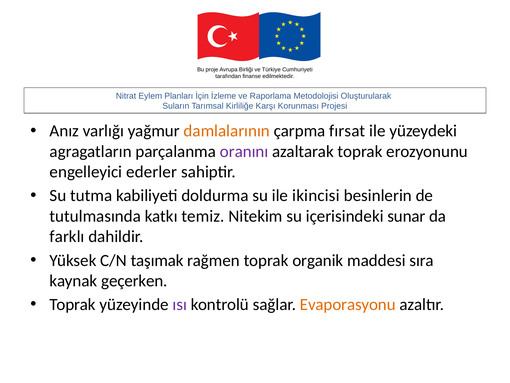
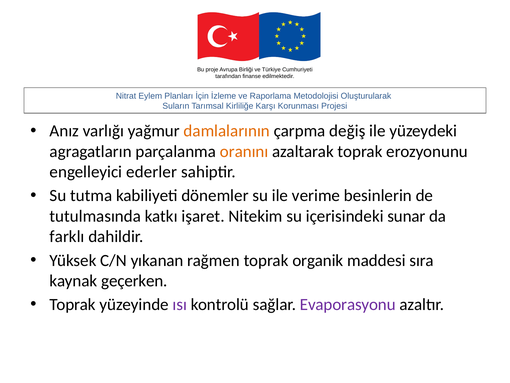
fırsat: fırsat -> değiş (347, 131)
oranını colour: purple -> orange (244, 151)
doldurma: doldurma -> dönemler (215, 195)
ikincisi: ikincisi -> verime (316, 195)
temiz: temiz -> işaret (203, 216)
taşımak: taşımak -> yıkanan (157, 260)
Evaporasyonu colour: orange -> purple (348, 304)
